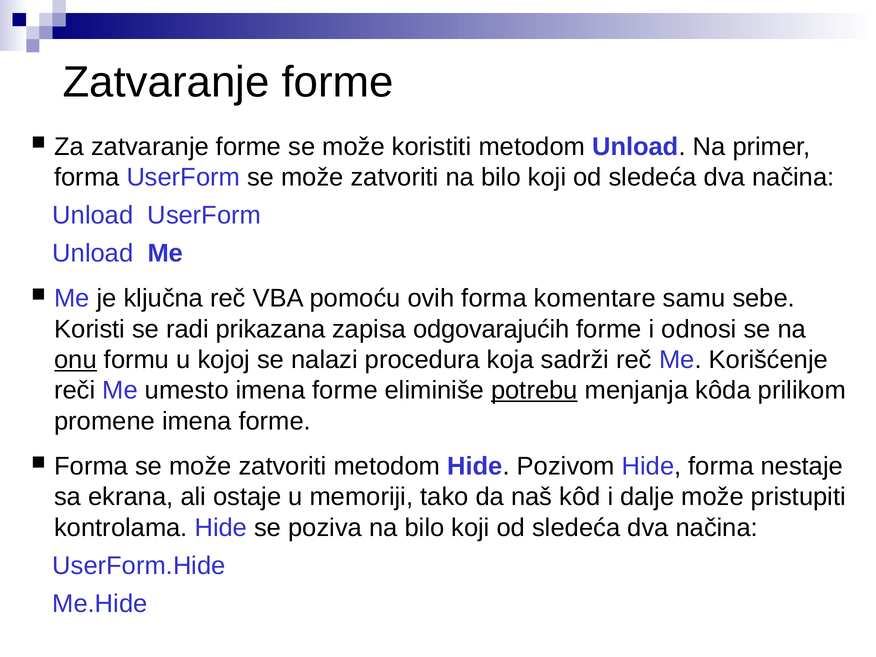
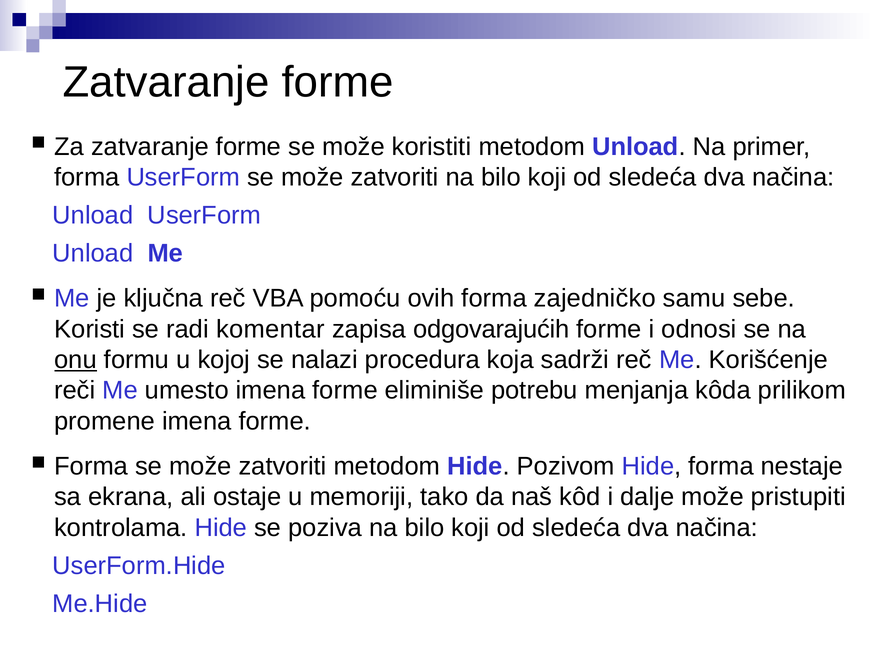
komentare: komentare -> zajedničko (595, 299)
prikazana: prikazana -> komentar (270, 329)
potrebu underline: present -> none (534, 390)
